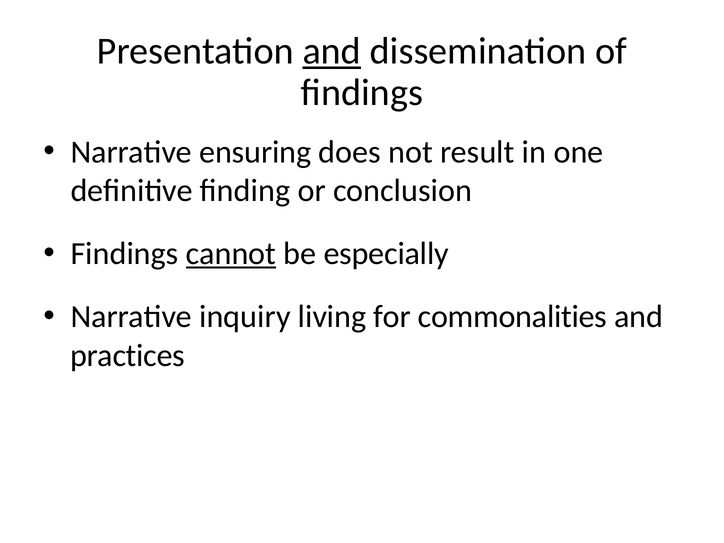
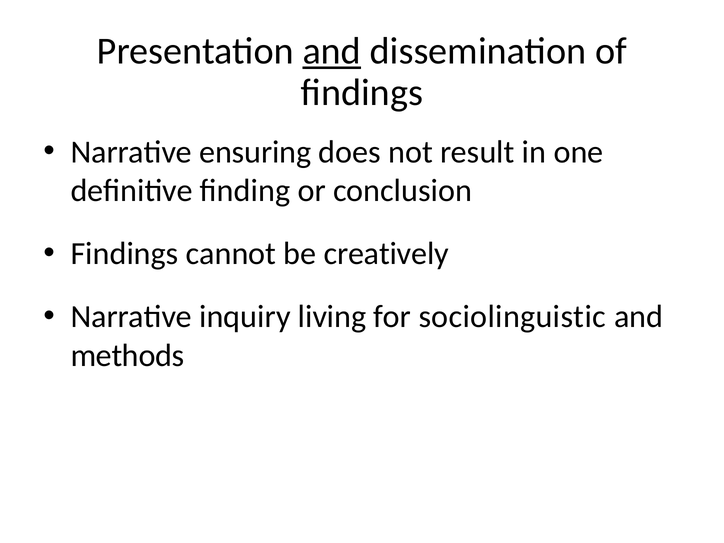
cannot underline: present -> none (231, 254)
especially: especially -> creatively (386, 254)
commonalities: commonalities -> sociolinguistic (512, 317)
practices: practices -> methods (127, 355)
